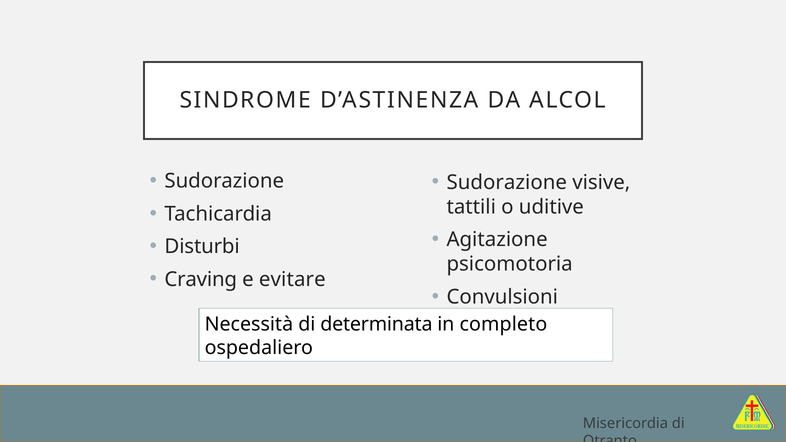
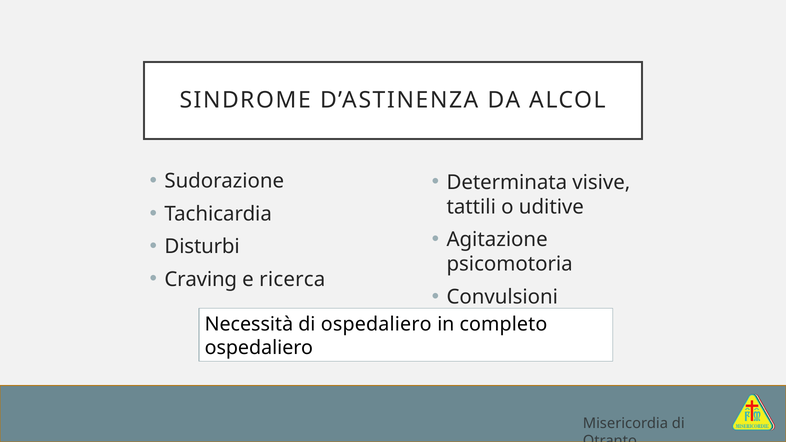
Sudorazione: Sudorazione -> Determinata (507, 182)
evitare: evitare -> ricerca (292, 279)
di determinata: determinata -> ospedaliero (376, 324)
